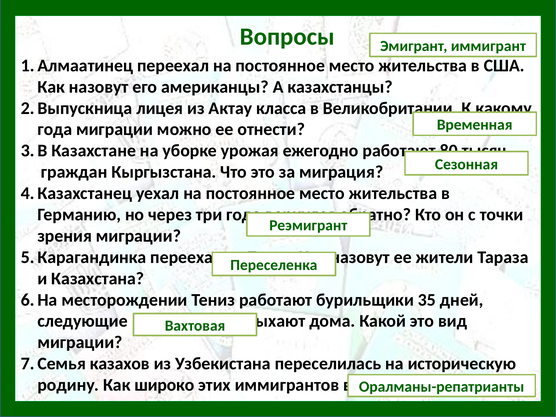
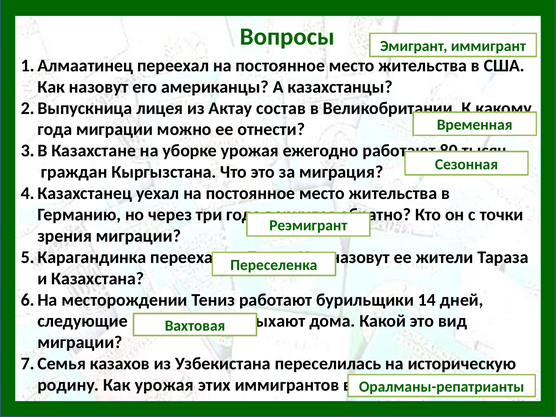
класса: класса -> состав (281, 108)
35: 35 -> 14 (427, 300)
Как широко: широко -> урожая (164, 385)
